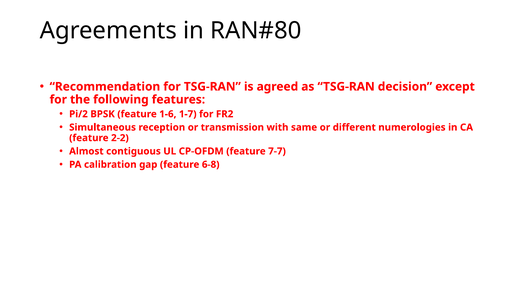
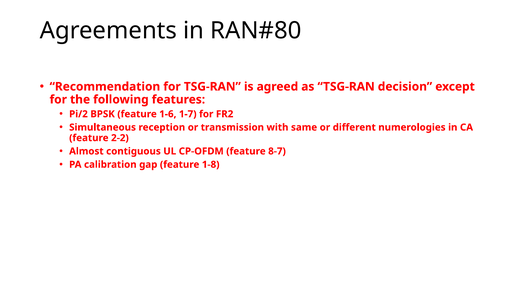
7-7: 7-7 -> 8-7 (277, 151)
6-8: 6-8 -> 1-8 (211, 164)
